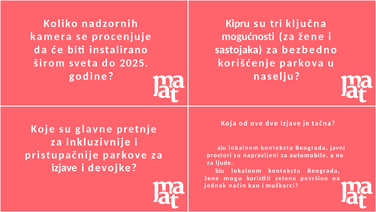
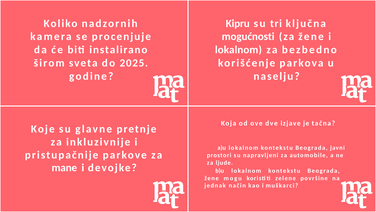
sastojaka: sastojaka -> lokalnom (238, 50)
izjave: izjave -> mane (64, 167)
